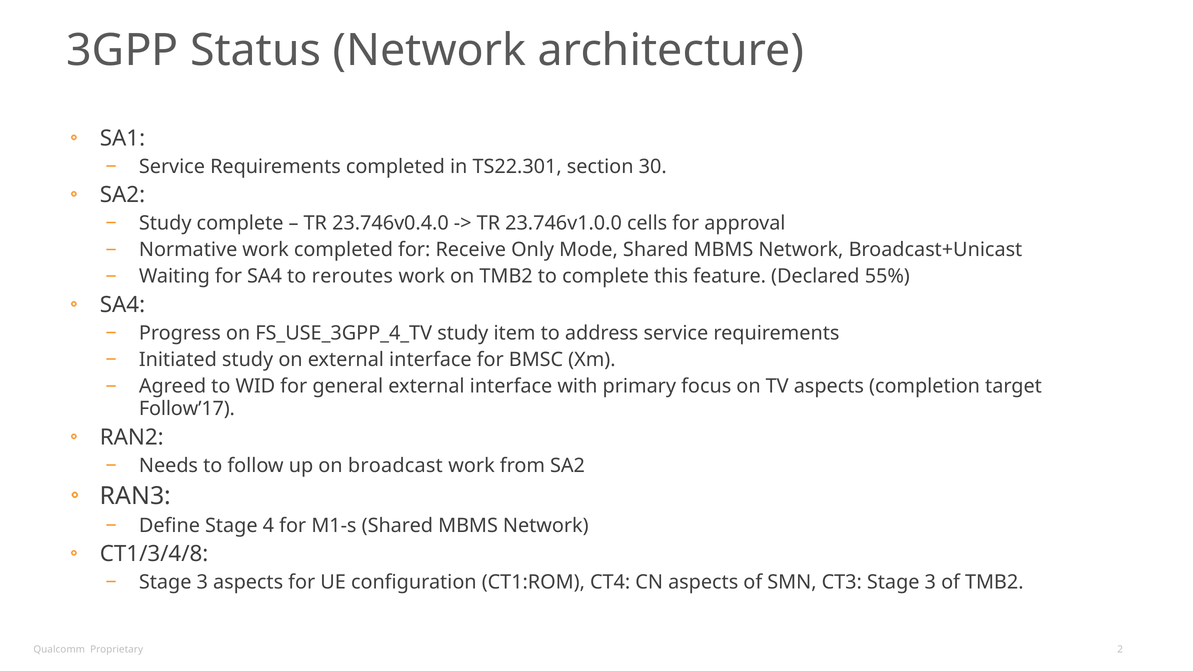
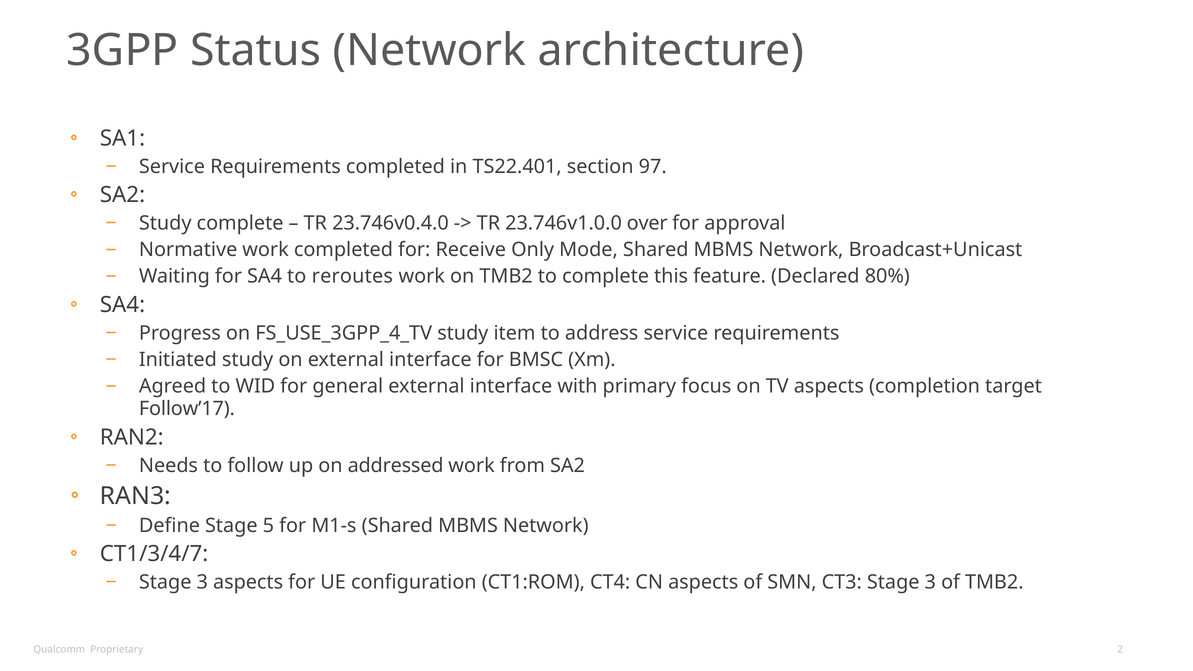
TS22.301: TS22.301 -> TS22.401 (517, 167)
30: 30 -> 97 (653, 167)
cells: cells -> over (647, 223)
55%: 55% -> 80% (887, 276)
broadcast: broadcast -> addressed (396, 466)
4: 4 -> 5 (268, 526)
CT1/3/4/8: CT1/3/4/8 -> CT1/3/4/7 (154, 554)
